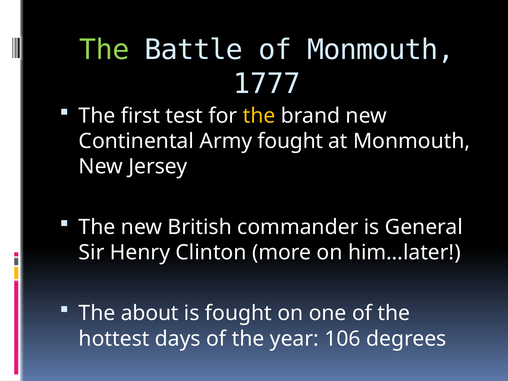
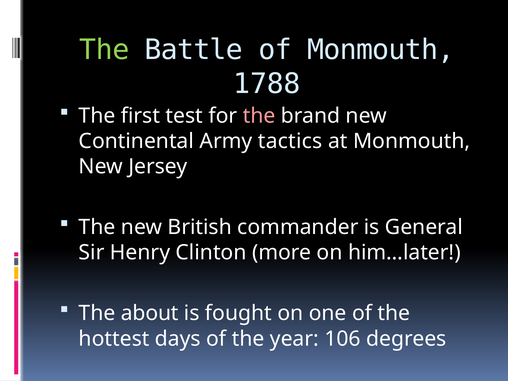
1777: 1777 -> 1788 (267, 84)
the colour: yellow -> pink (259, 116)
Army fought: fought -> tactics (290, 141)
